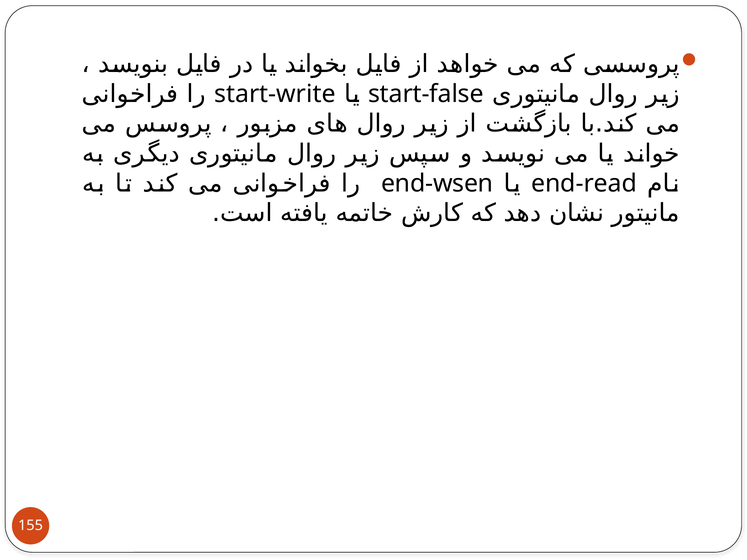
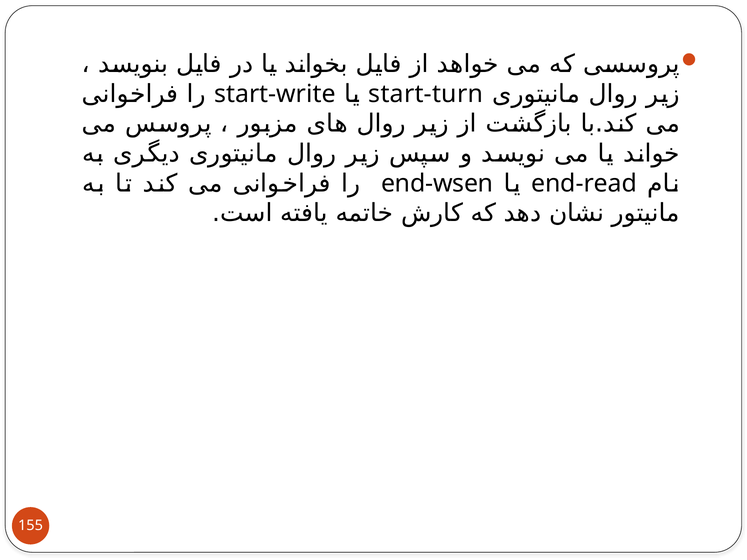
start-false: start-false -> start-turn (426, 94)
